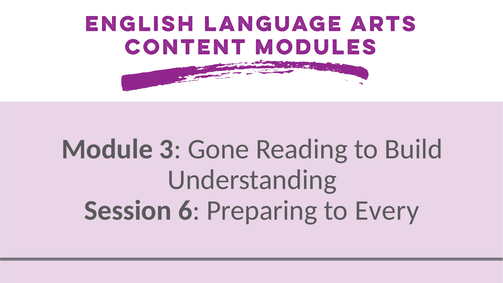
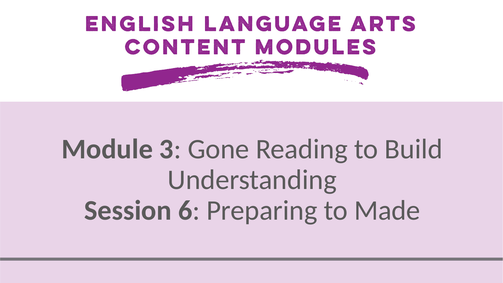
Every: Every -> Made (387, 210)
